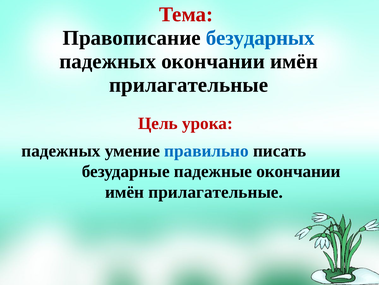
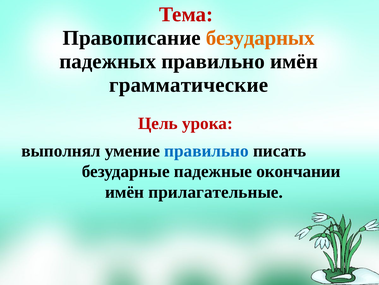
безударных colour: blue -> orange (260, 38)
падежных окончании: окончании -> правильно (213, 61)
прилагательные: прилагательные -> грамматические (189, 85)
падежных: падежных -> выполнял (61, 150)
